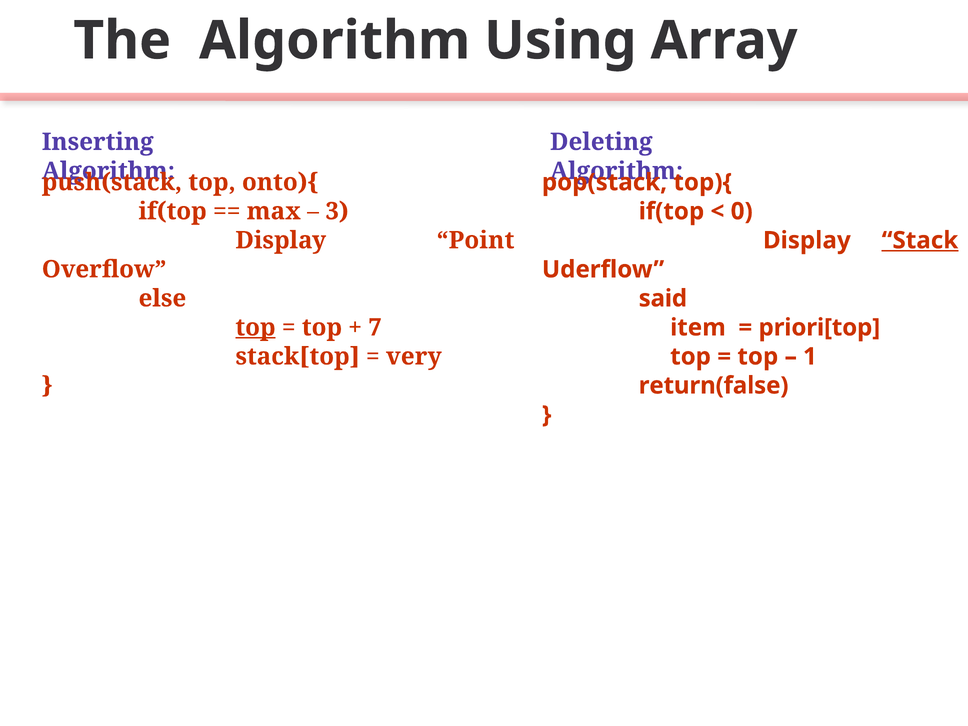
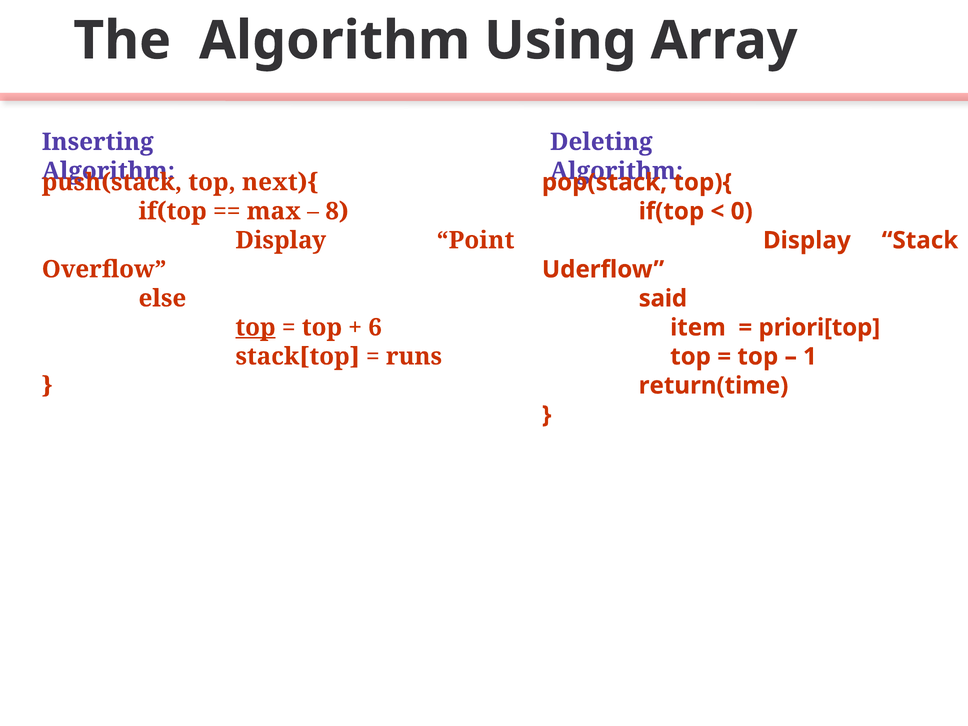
onto){: onto){ -> next){ (280, 182)
3: 3 -> 8 (337, 211)
Stack underline: present -> none (920, 240)
7: 7 -> 6 (375, 327)
very: very -> runs (414, 357)
return(false: return(false -> return(time (714, 386)
